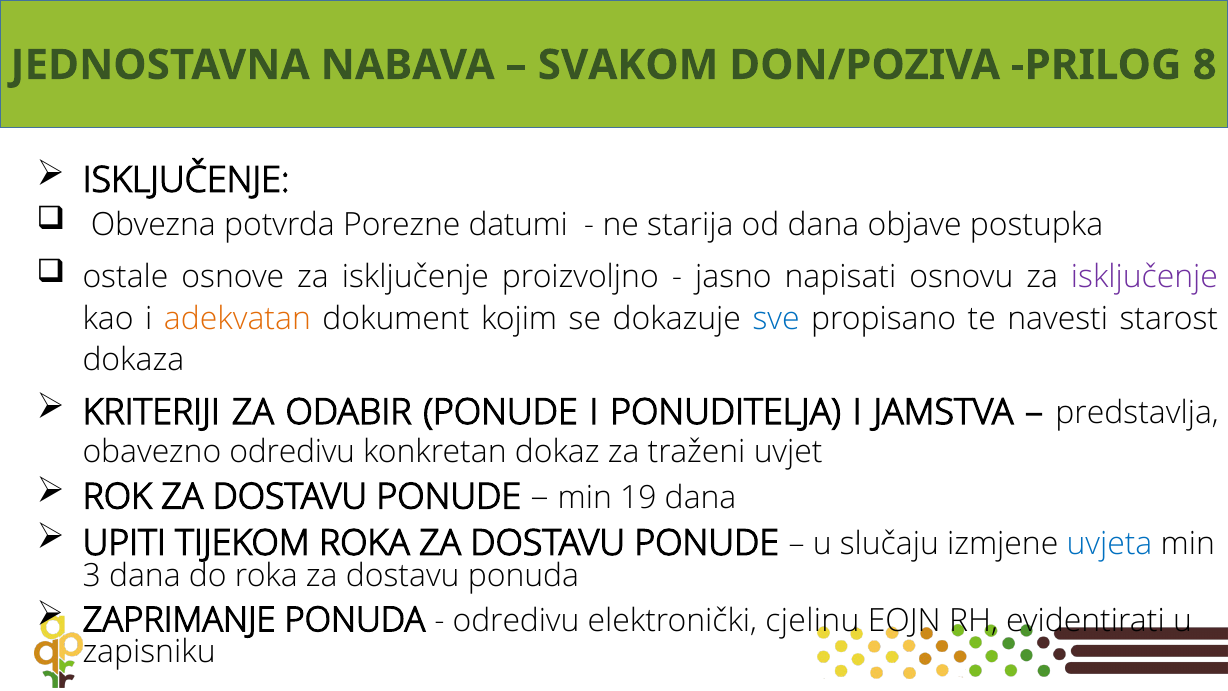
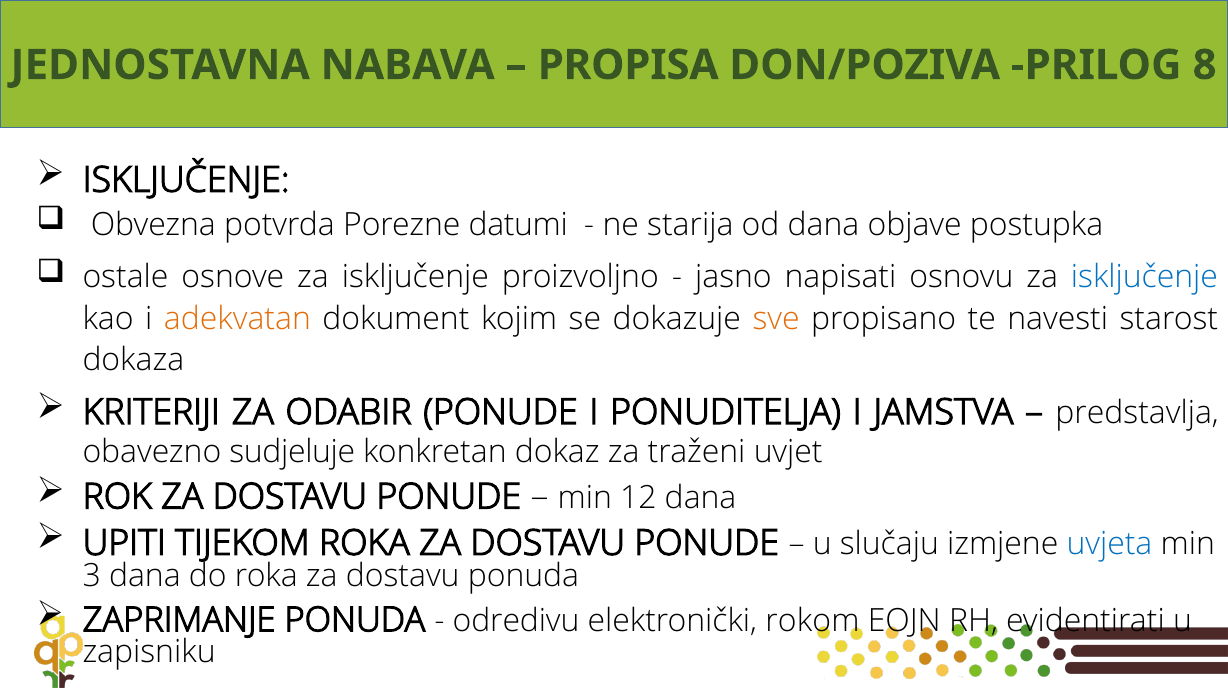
SVAKOM: SVAKOM -> PROPISA (628, 65)
isključenje colour: purple -> blue (1144, 277)
sve colour: blue -> orange (776, 319)
obavezno odredivu: odredivu -> sudjeluje (292, 452)
19: 19 -> 12 (638, 498)
cjelinu: cjelinu -> rokom (812, 621)
